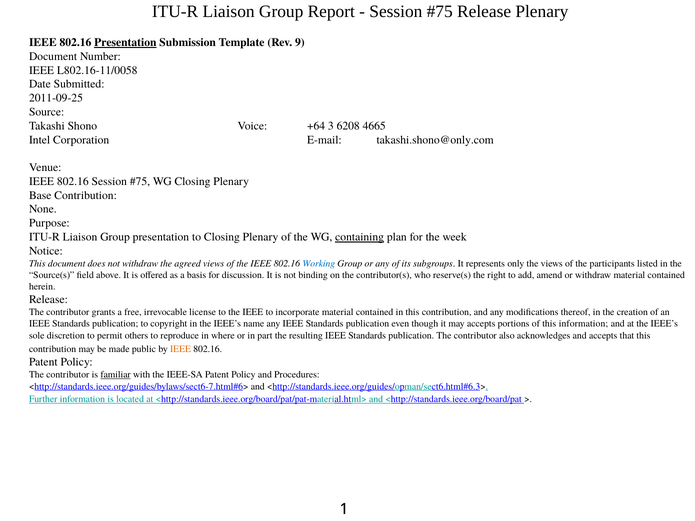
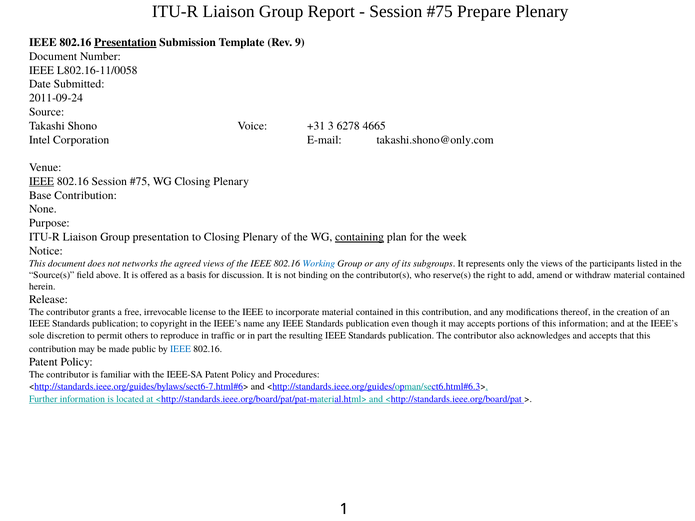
Release: Release -> Prepare (484, 12)
2011-09-25: 2011-09-25 -> 2011-09-24 (56, 98)
+64: +64 -> +31 (316, 126)
6208: 6208 -> 6278 (348, 126)
IEEE underline: none -> present (42, 181)
not withdraw: withdraw -> networks (140, 264)
where: where -> traffic (223, 336)
IEEE colour: orange -> blue (180, 349)
familiar underline: present -> none (116, 375)
